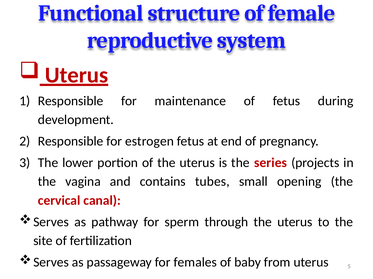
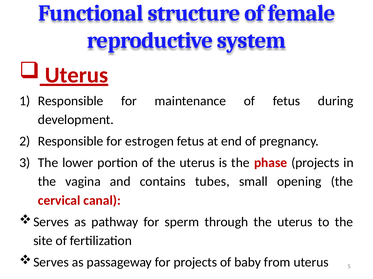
series: series -> phase (271, 163)
for females: females -> projects (195, 263)
